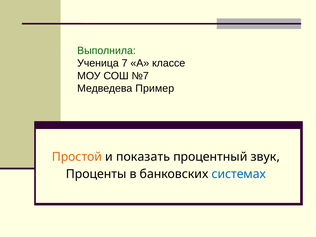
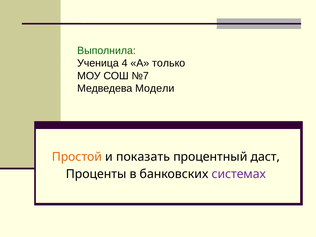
7: 7 -> 4 (125, 63)
классе: классе -> только (169, 63)
Пример: Пример -> Модели (155, 88)
звук: звук -> даст (265, 157)
системах colour: blue -> purple (239, 174)
